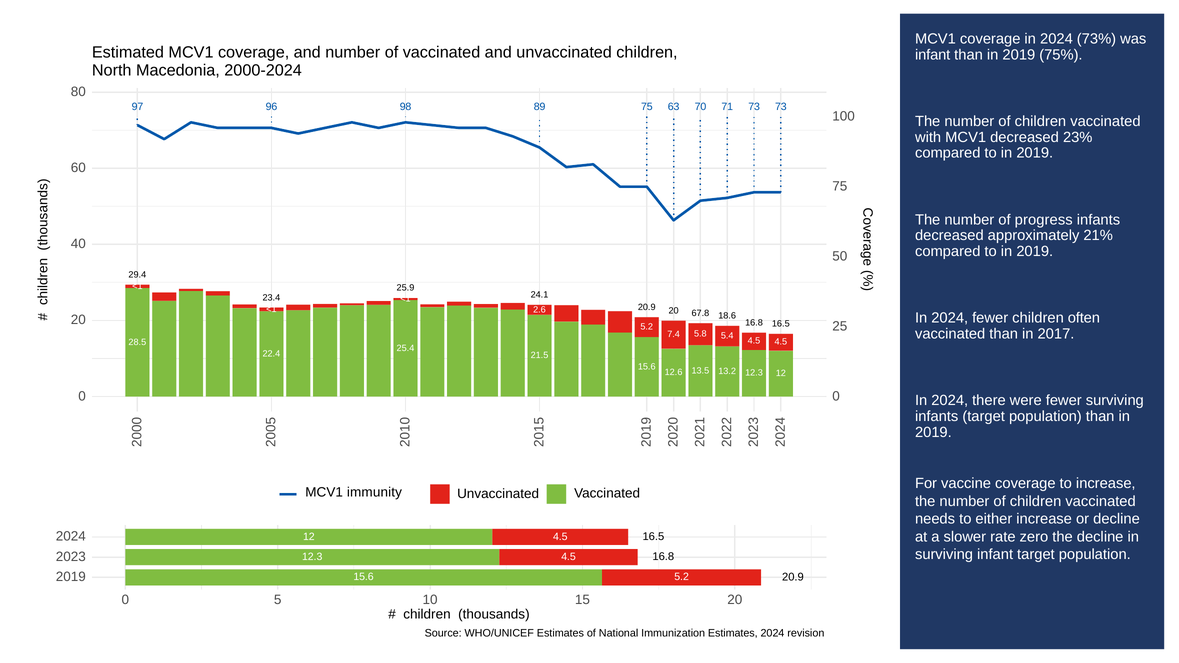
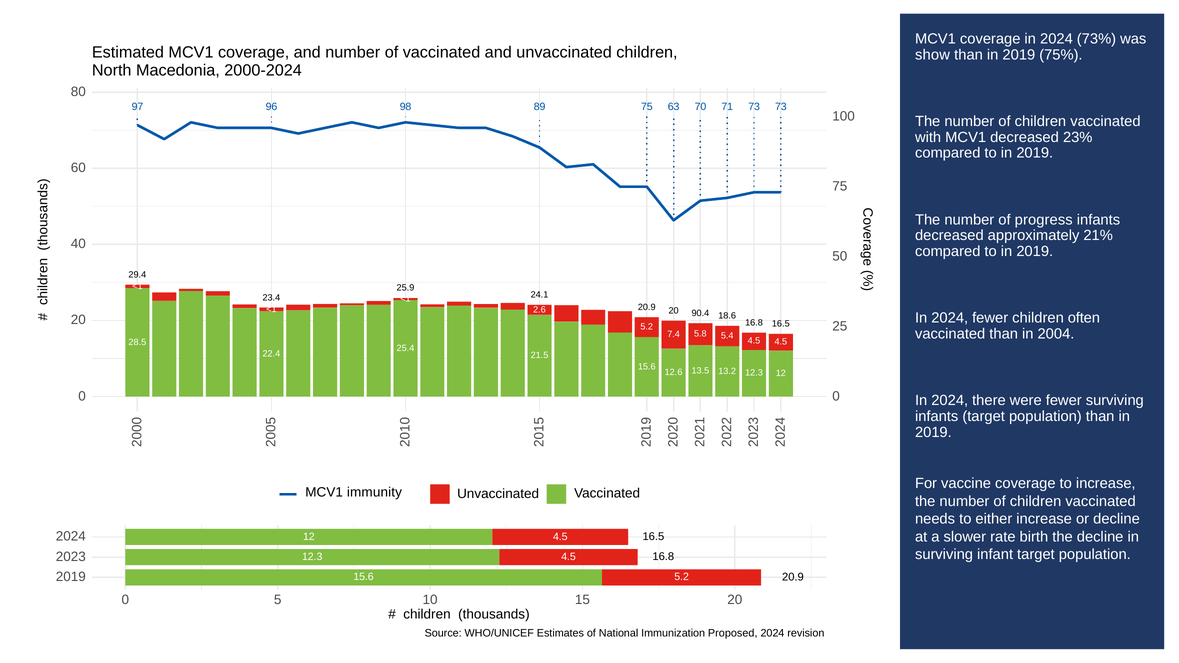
infant: infant -> show (933, 55)
67.8: 67.8 -> 90.4 (700, 313)
2017: 2017 -> 2004 (1056, 334)
zero: zero -> birth (1034, 537)
Immunization Estimates: Estimates -> Proposed (733, 633)
